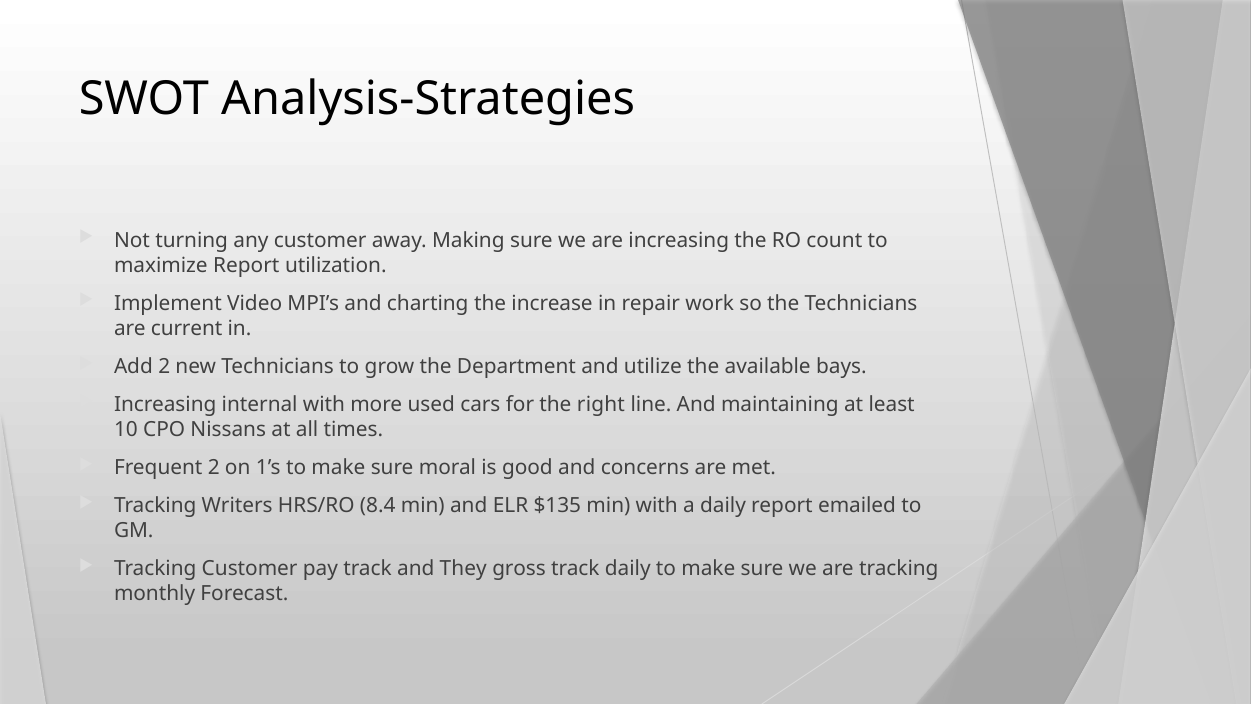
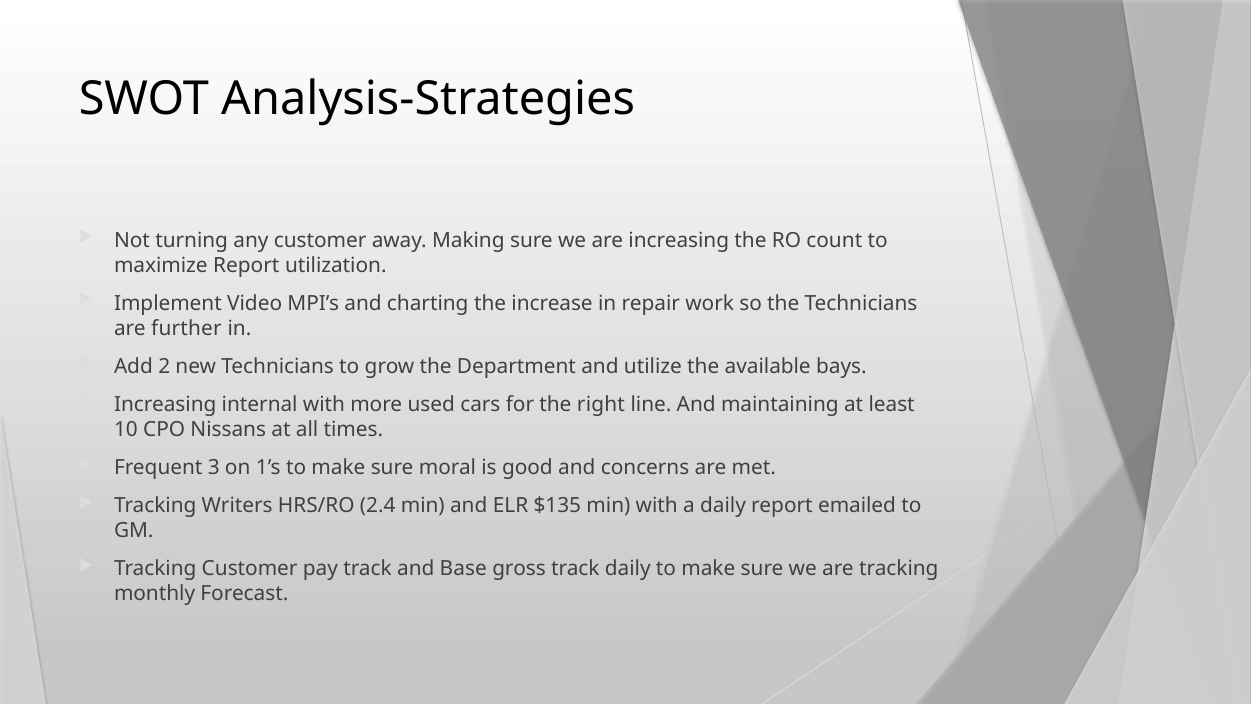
current: current -> further (186, 328)
Frequent 2: 2 -> 3 (214, 468)
8.4: 8.4 -> 2.4 (378, 506)
They: They -> Base (463, 569)
